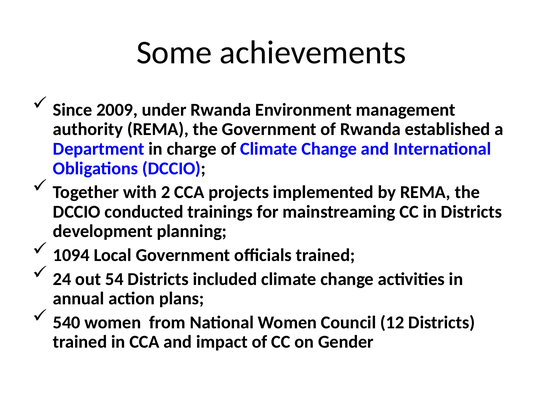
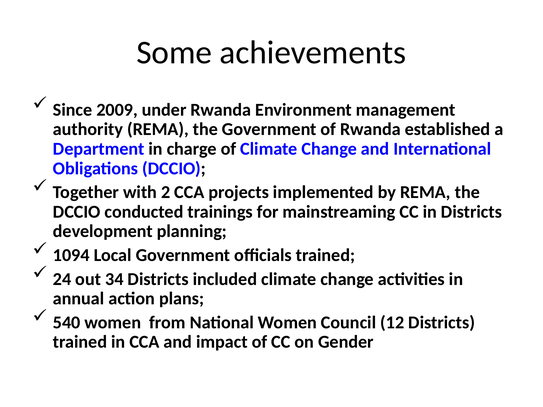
54: 54 -> 34 (114, 279)
